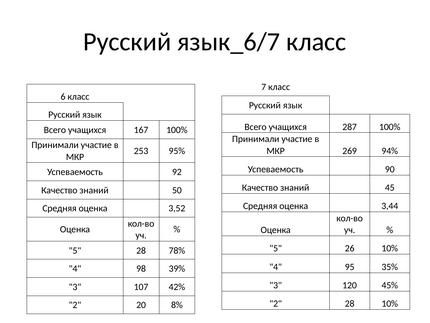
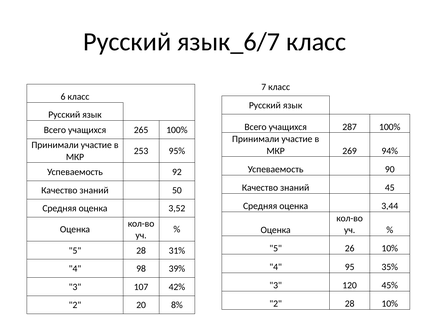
167: 167 -> 265 (141, 130)
78%: 78% -> 31% (177, 250)
